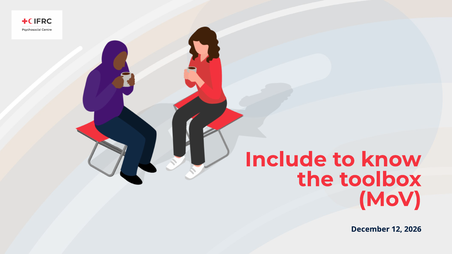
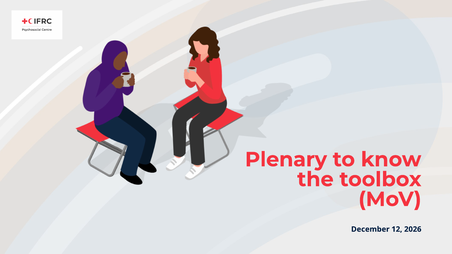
Include: Include -> Plenary (286, 160)
